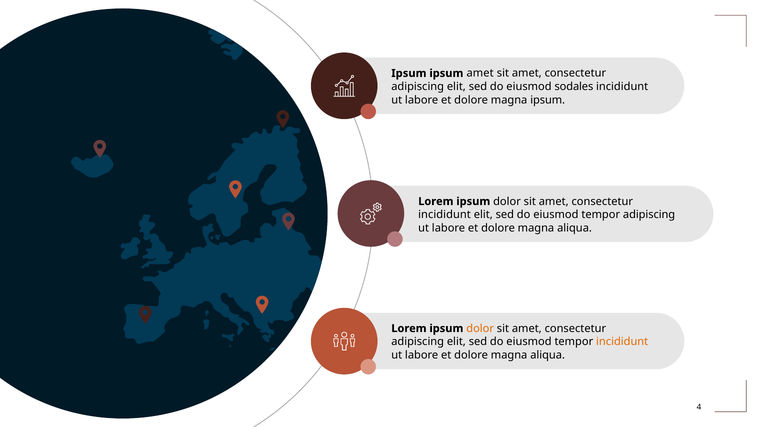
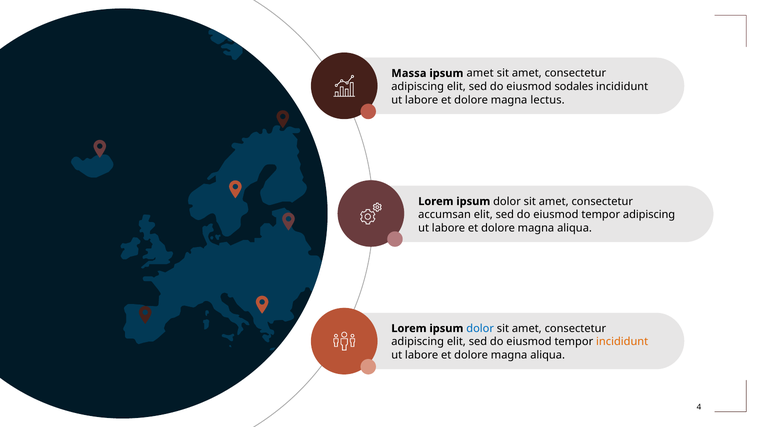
Ipsum: Ipsum -> Massa (409, 73)
magna ipsum: ipsum -> lectus (548, 100)
incididunt: incididunt -> accumsan (445, 215)
dolor colour: orange -> blue (480, 328)
